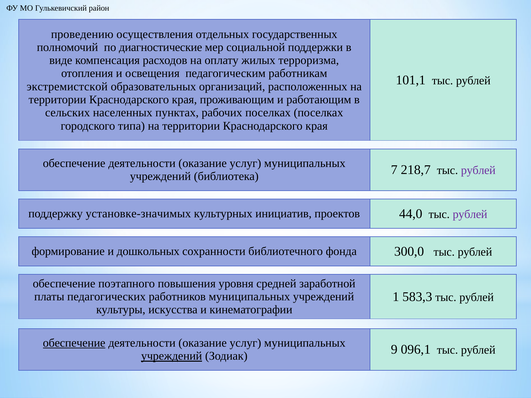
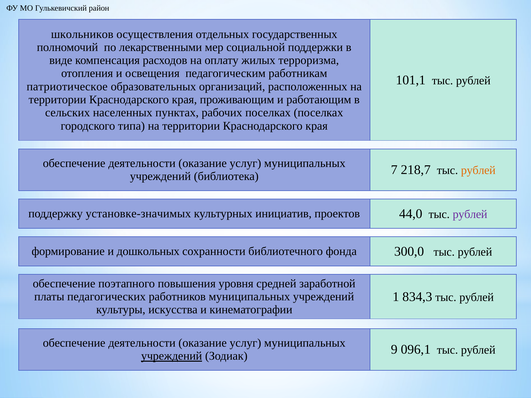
проведению: проведению -> школьников (82, 34)
диагностические: диагностические -> лекарственными (161, 47)
экстремистской: экстремистской -> патриотическое (67, 87)
рублей colour: purple -> orange (478, 170)
583,3: 583,3 -> 834,3 (417, 297)
обеспечение underline: present -> none (74, 343)
